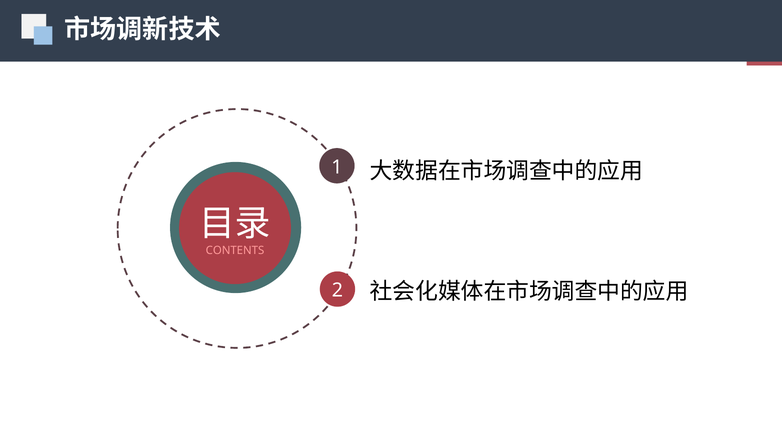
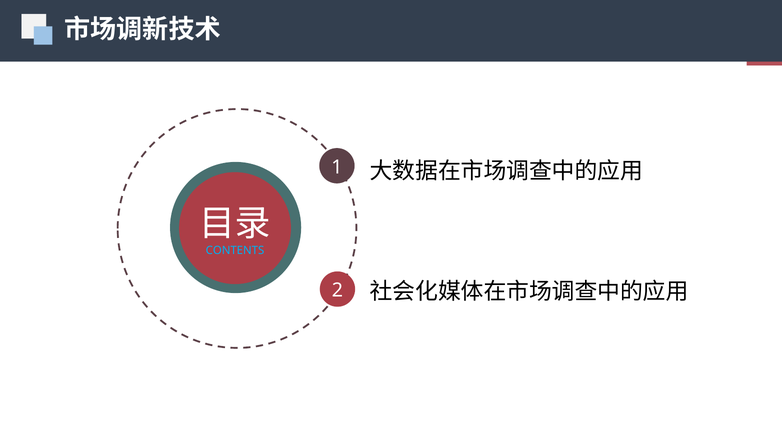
CONTENTS colour: pink -> light blue (235, 250)
